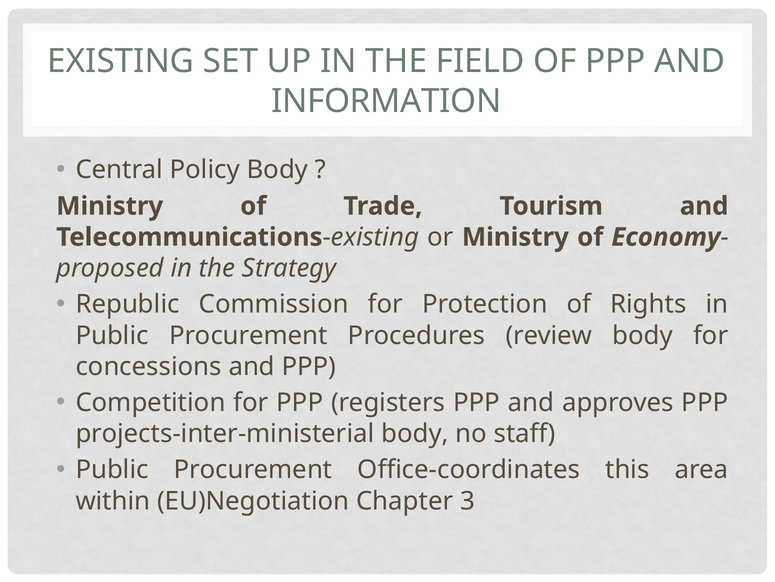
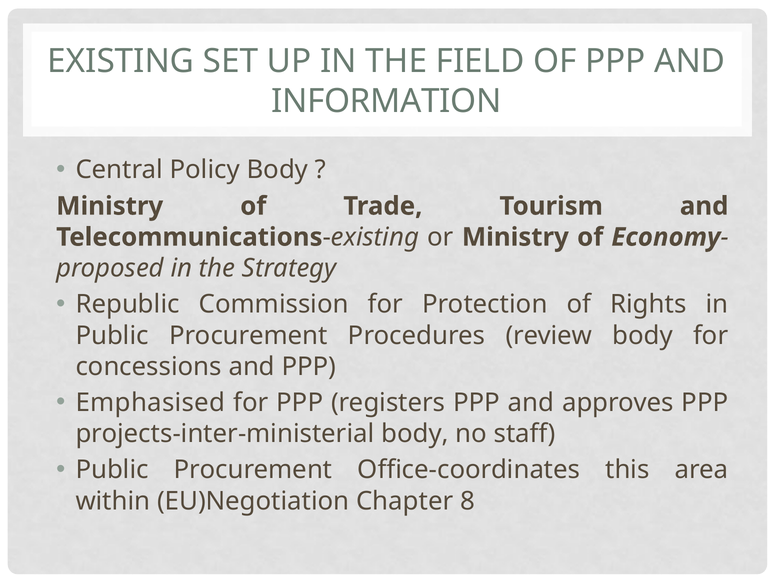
Competition: Competition -> Emphasised (150, 402)
3: 3 -> 8 (468, 500)
